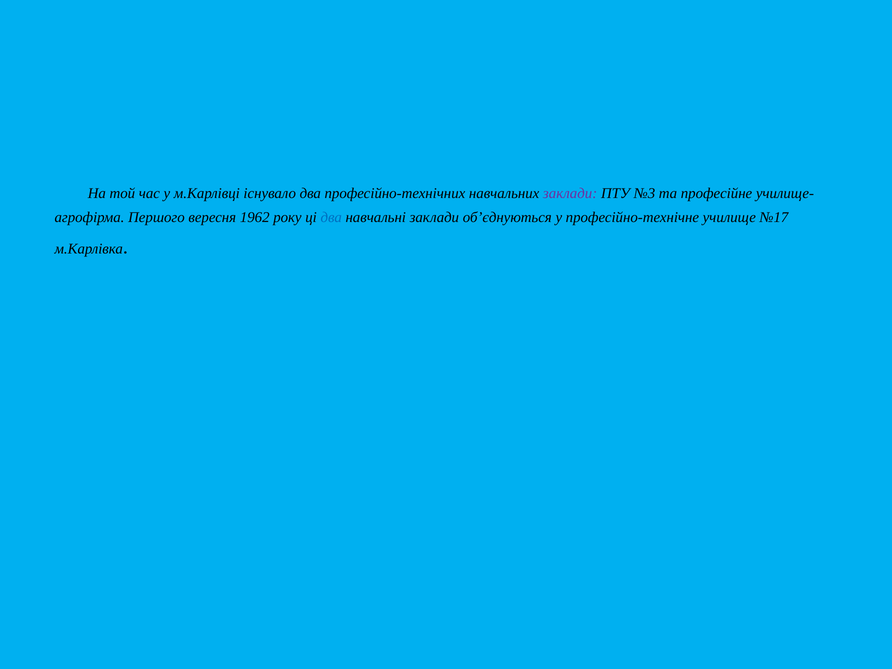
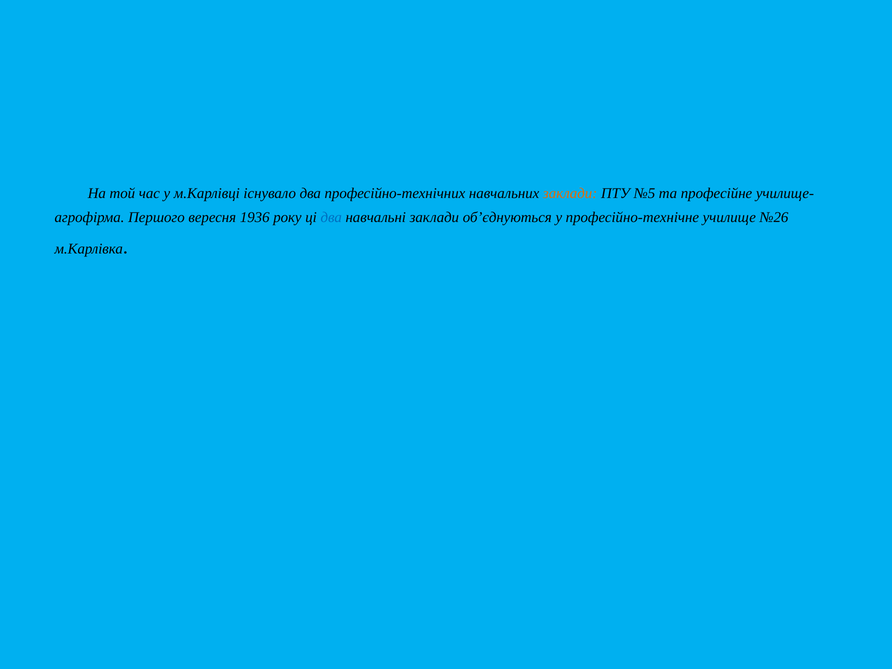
заклади colour: purple -> orange (570, 194)
№3: №3 -> №5 (644, 194)
1962: 1962 -> 1936 (255, 218)
№17: №17 -> №26 (774, 218)
